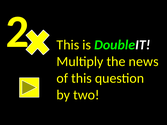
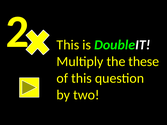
news: news -> these (144, 62)
